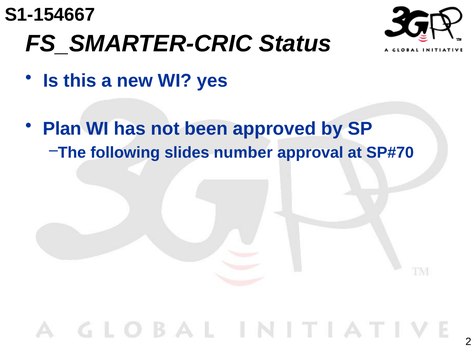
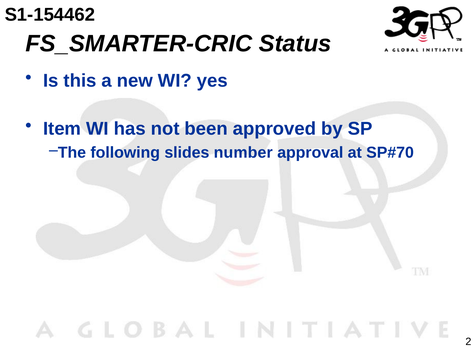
S1-154667: S1-154667 -> S1-154462 (50, 15)
Plan: Plan -> Item (62, 129)
